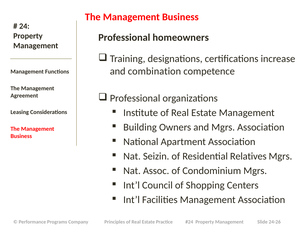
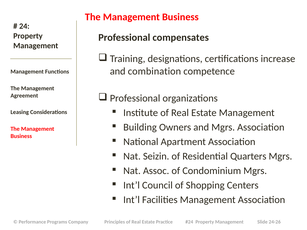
homeowners: homeowners -> compensates (181, 38)
Relatives: Relatives -> Quarters (248, 156)
